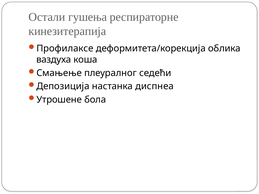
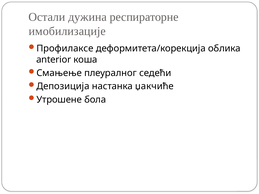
гушења: гушења -> дужина (87, 17)
кинезитерапија: кинезитерапија -> имобилизације (67, 31)
ваздуха: ваздуха -> anterior (54, 60)
диспнеа: диспнеа -> џакчиће (154, 86)
